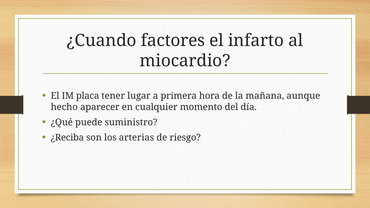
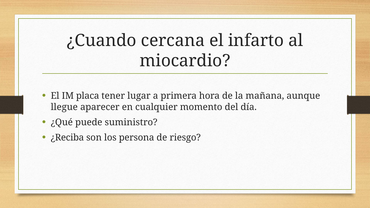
factores: factores -> cercana (173, 41)
hecho: hecho -> llegue (64, 107)
arterias: arterias -> persona (137, 138)
